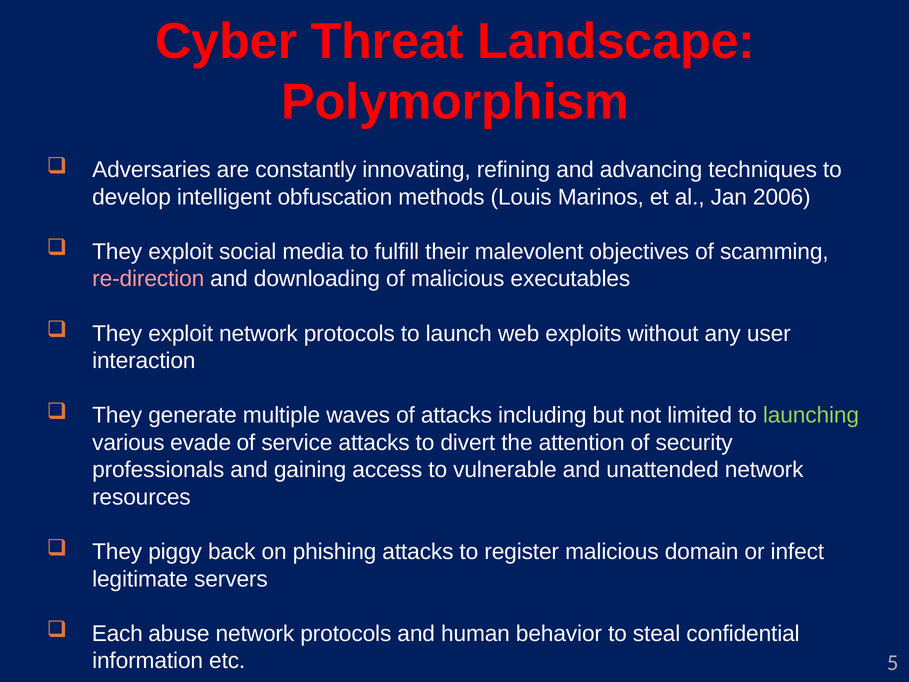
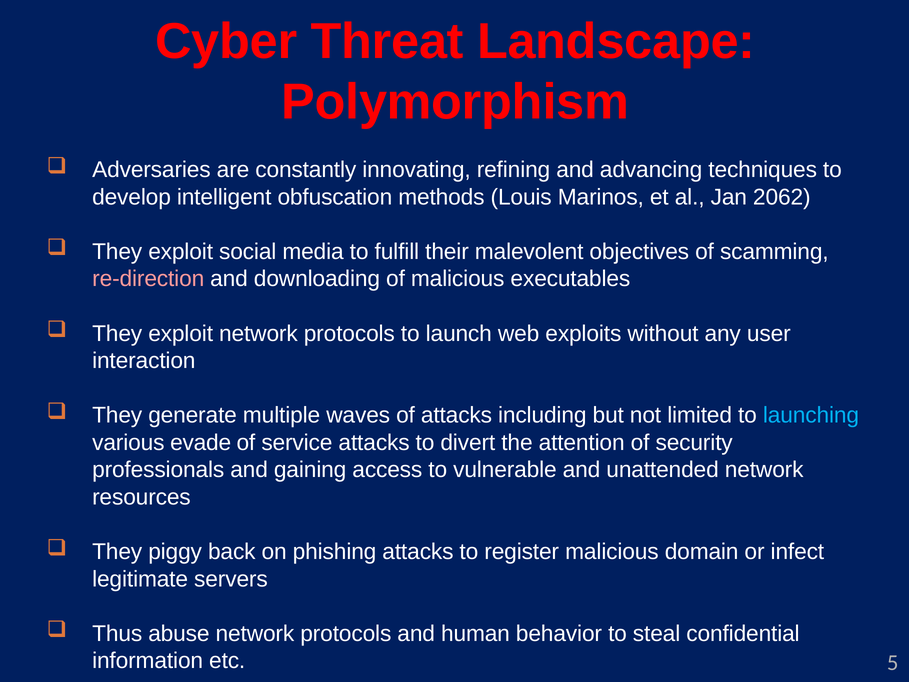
2006: 2006 -> 2062 (782, 197)
launching colour: light green -> light blue (811, 415)
Each: Each -> Thus (117, 633)
